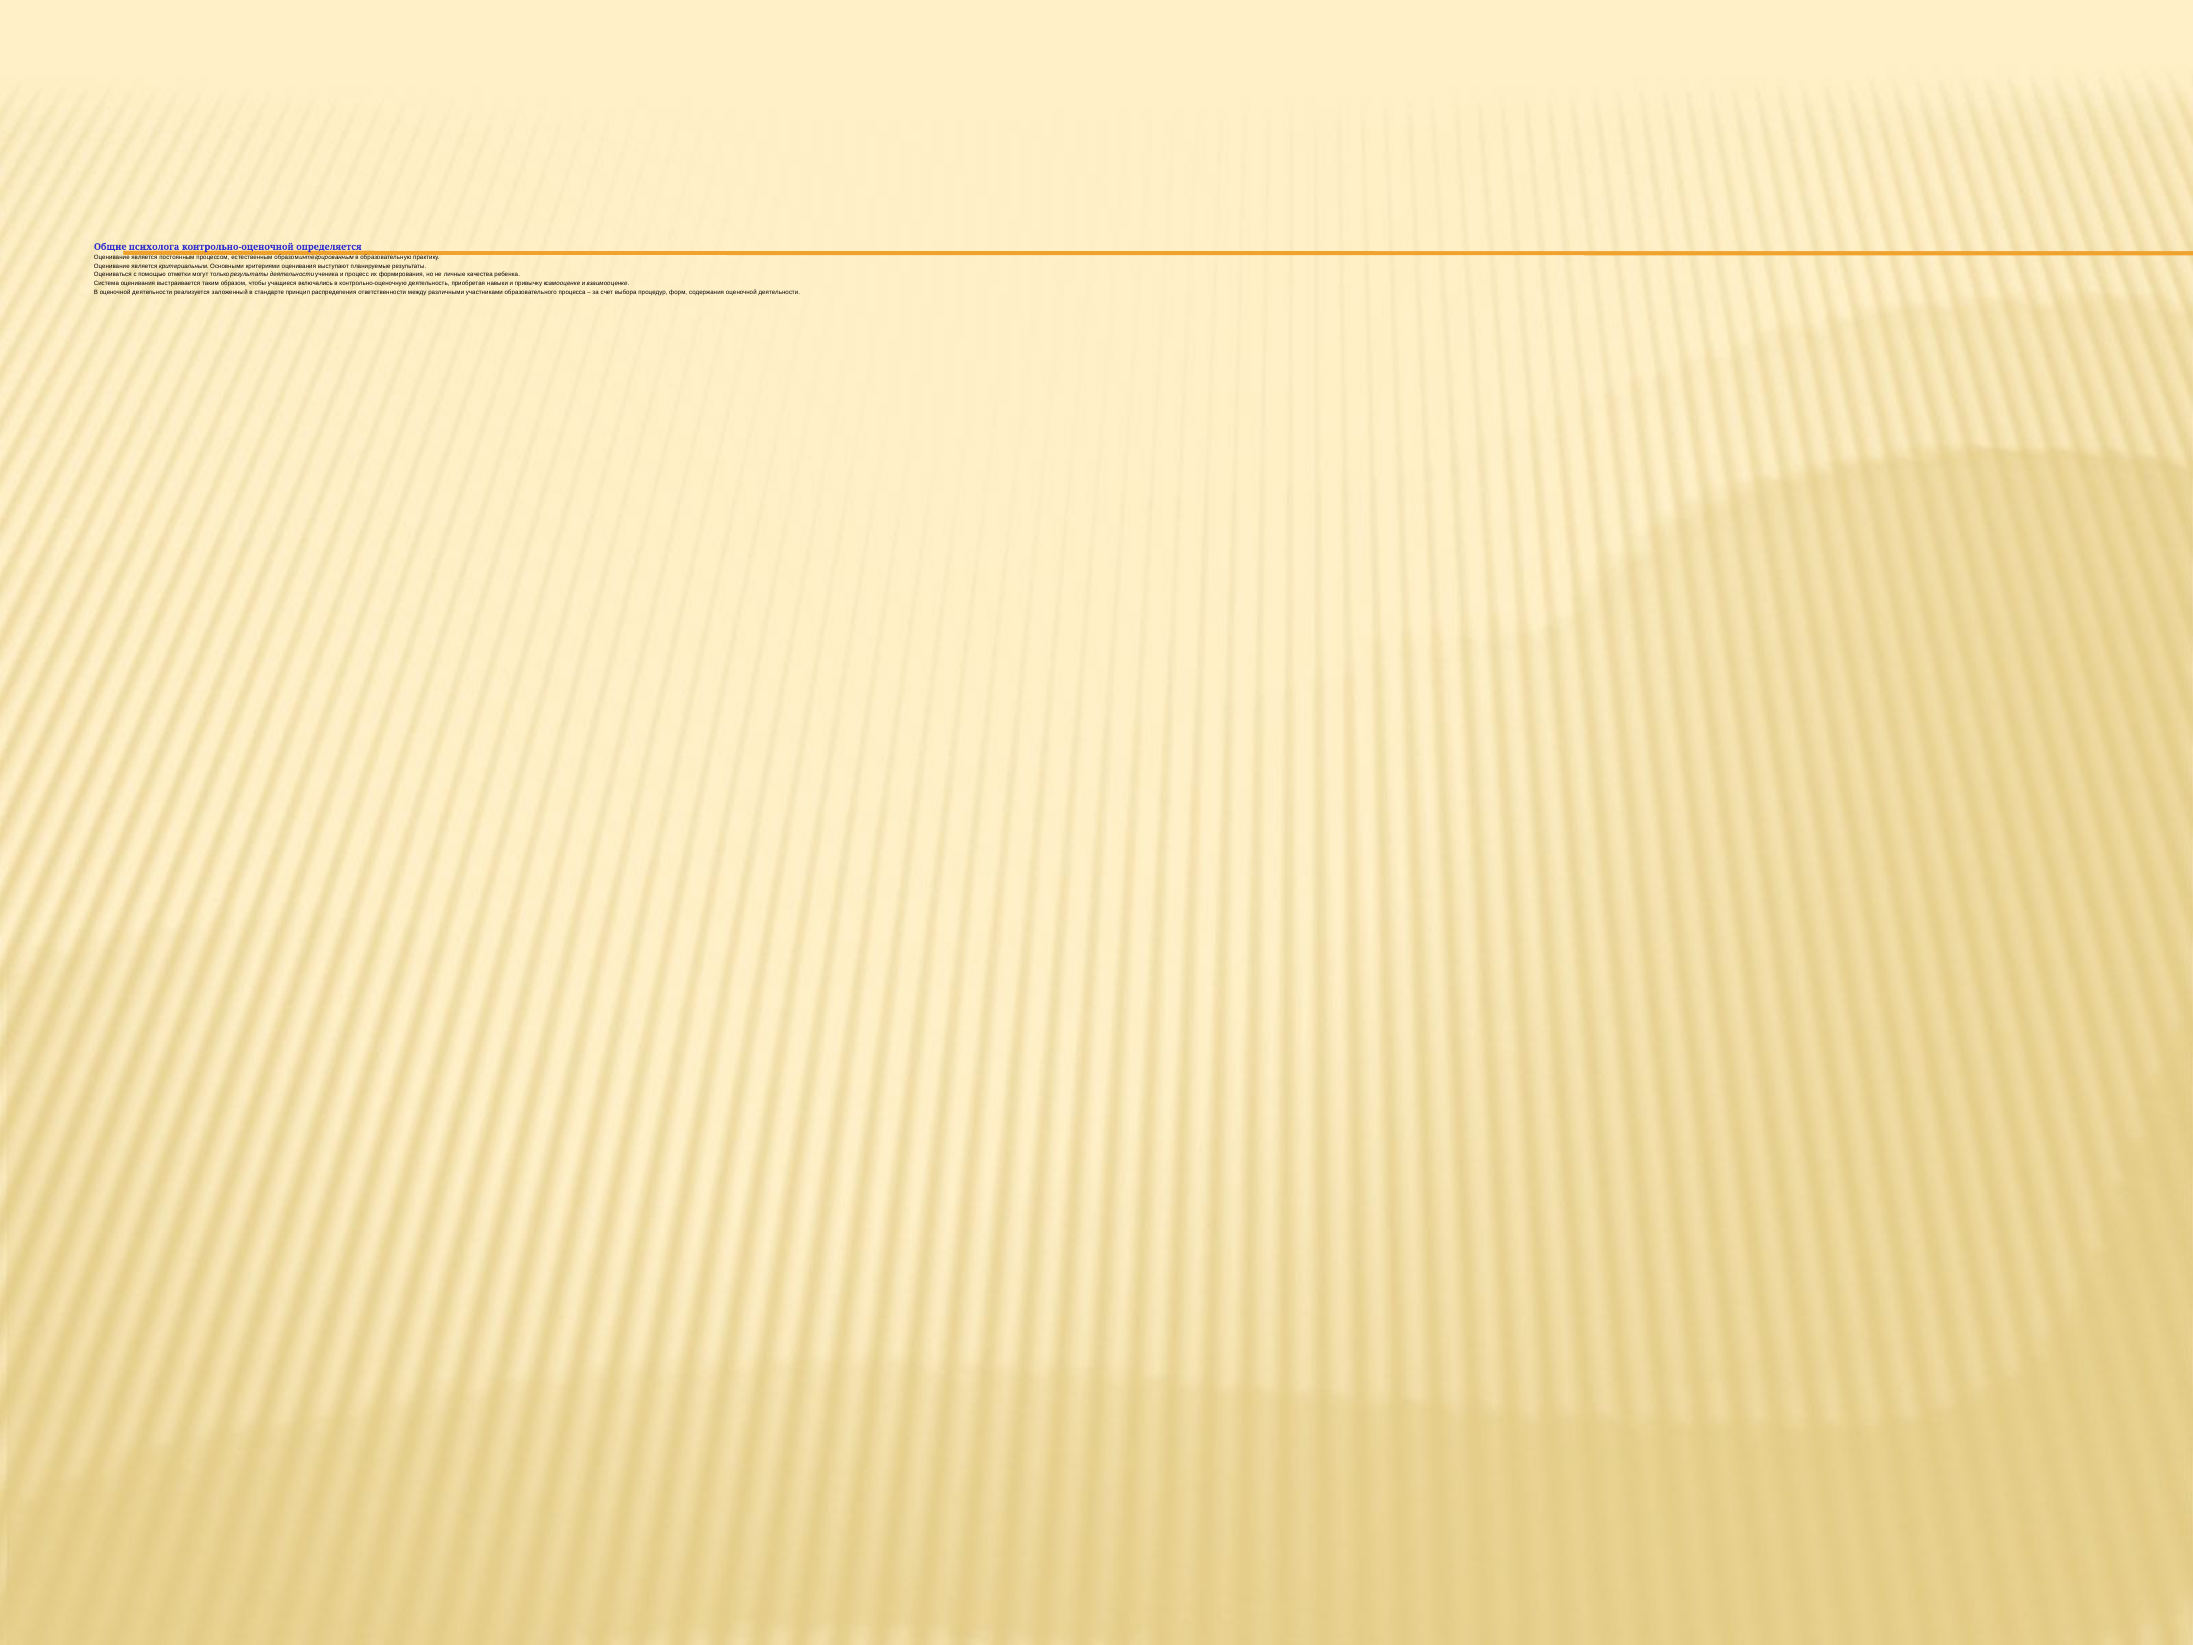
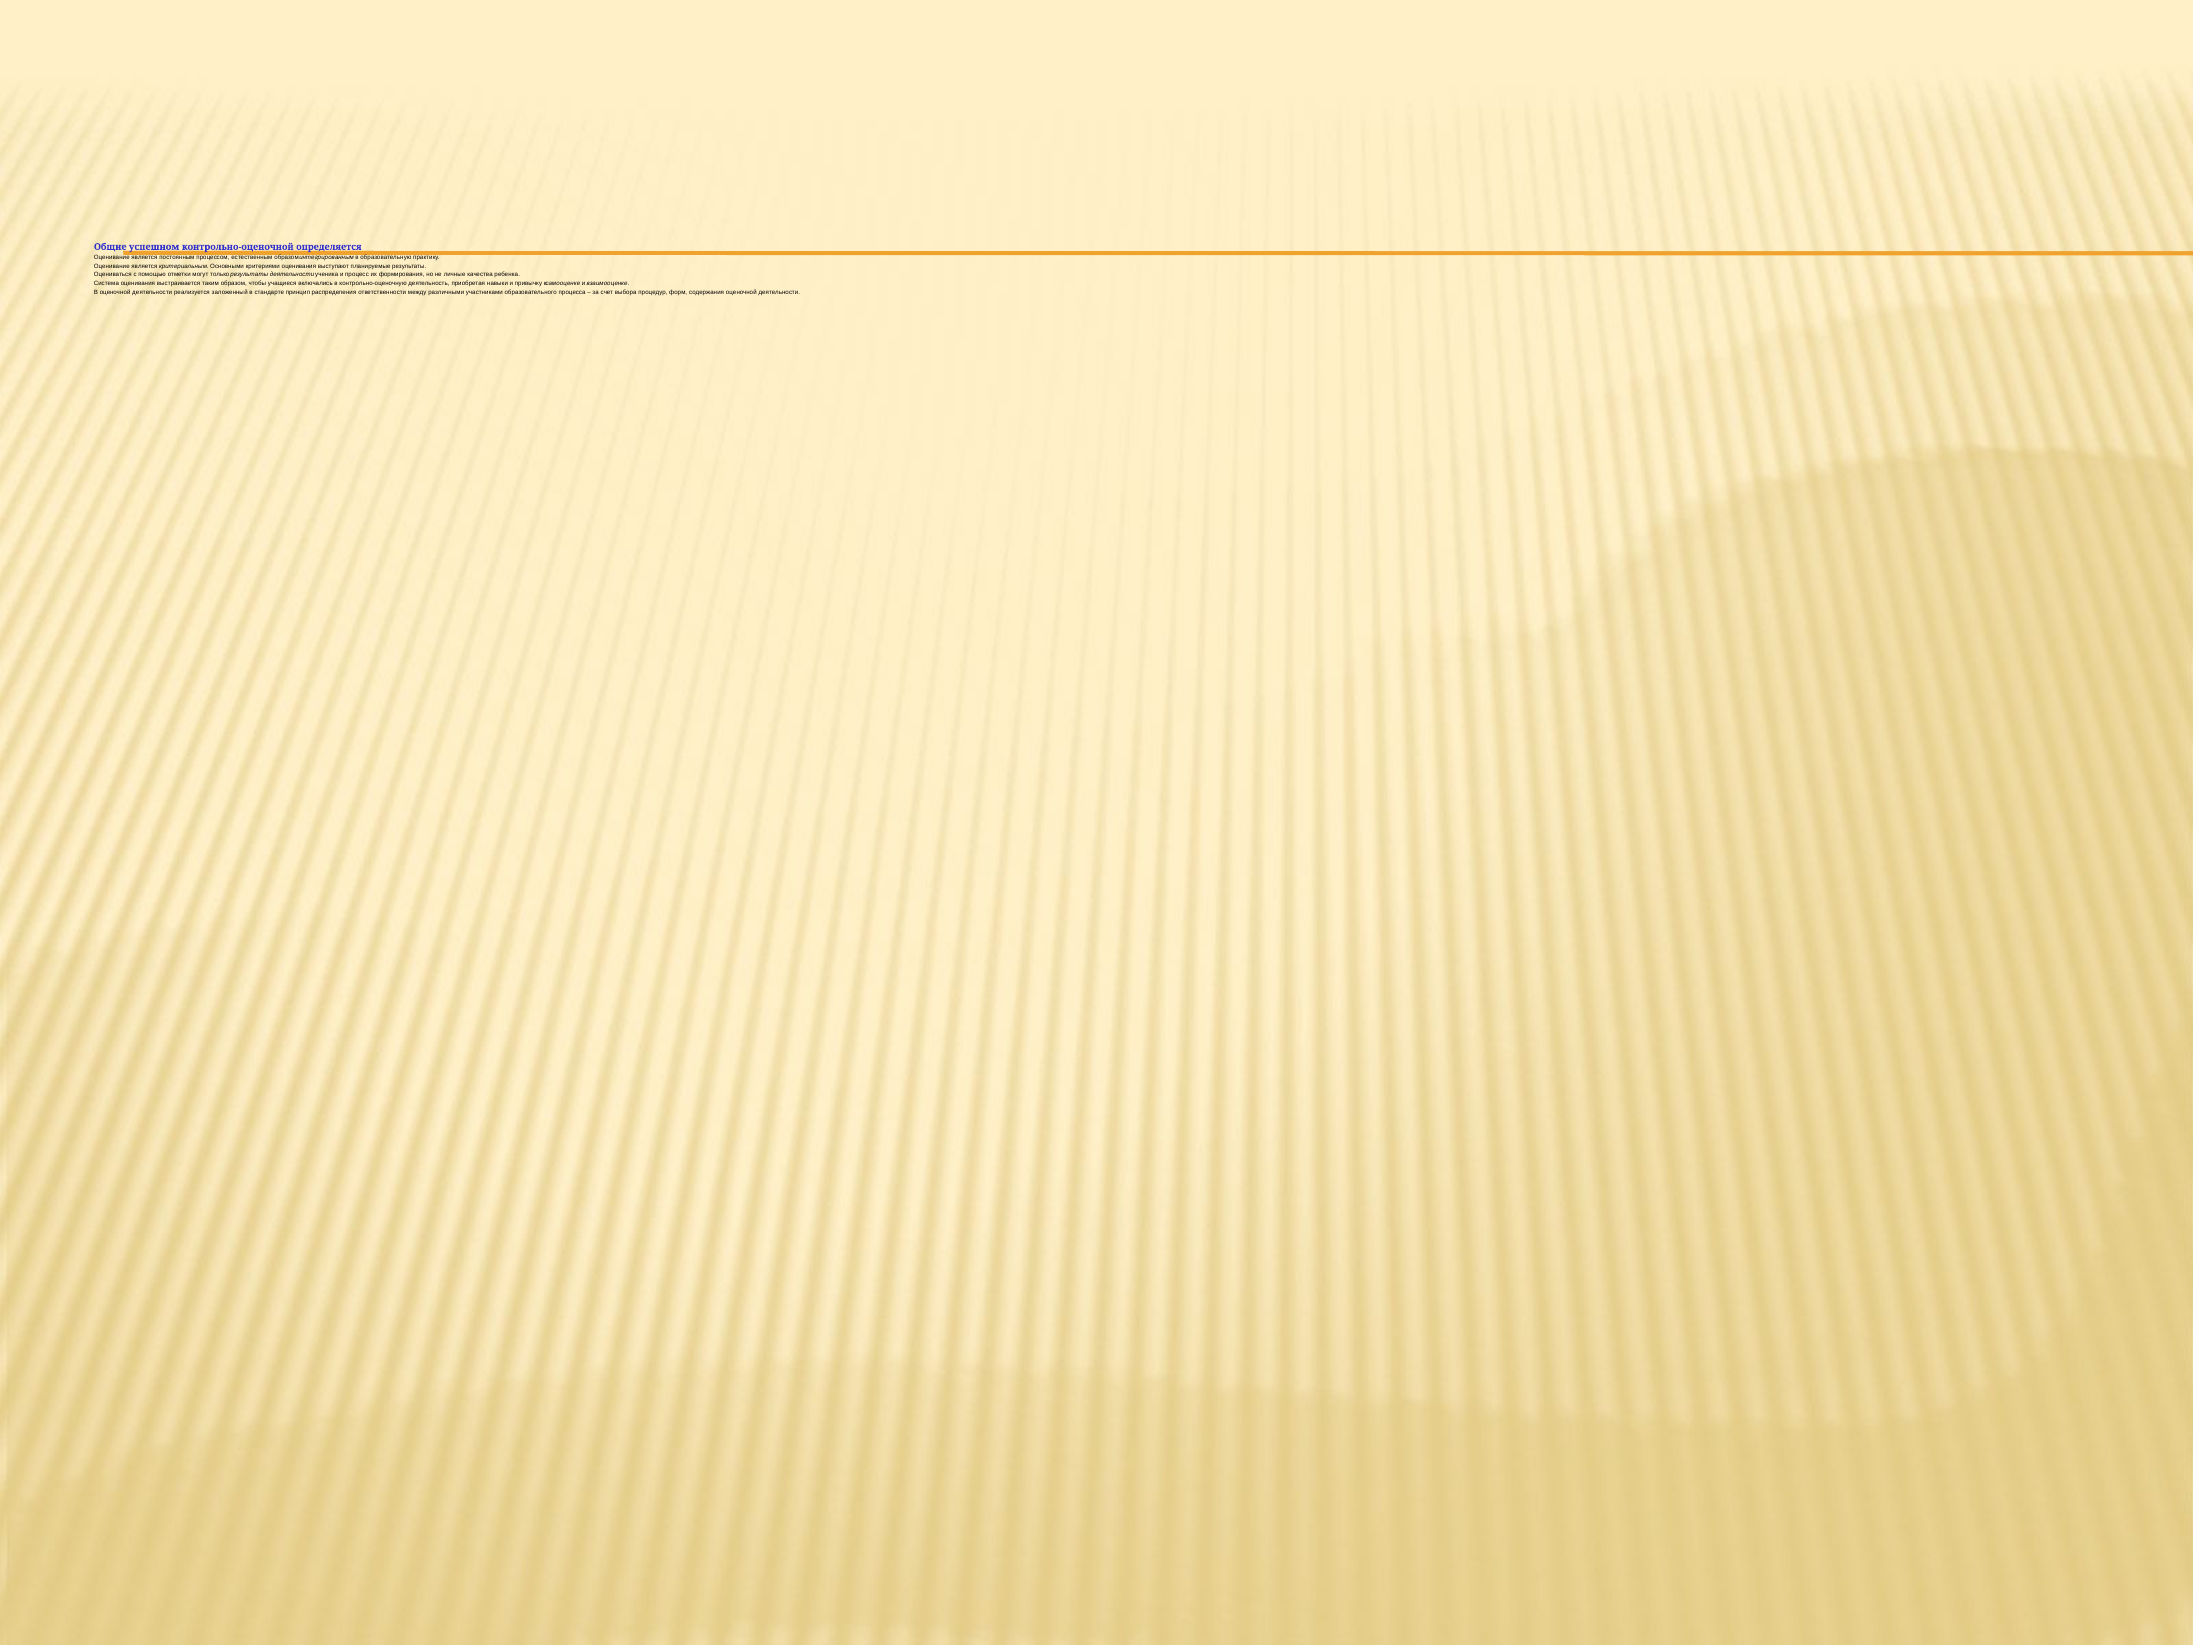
психолога: психолога -> успешном (154, 247)
